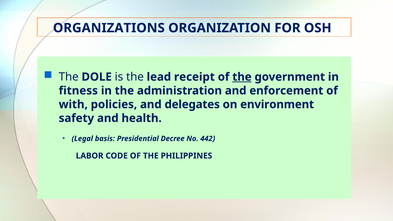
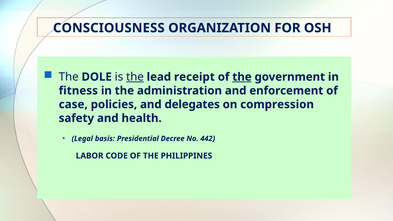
ORGANIZATIONS: ORGANIZATIONS -> CONSCIOUSNESS (109, 28)
the underline: none -> present (135, 77)
with: with -> case (73, 104)
environment: environment -> compression (277, 104)
